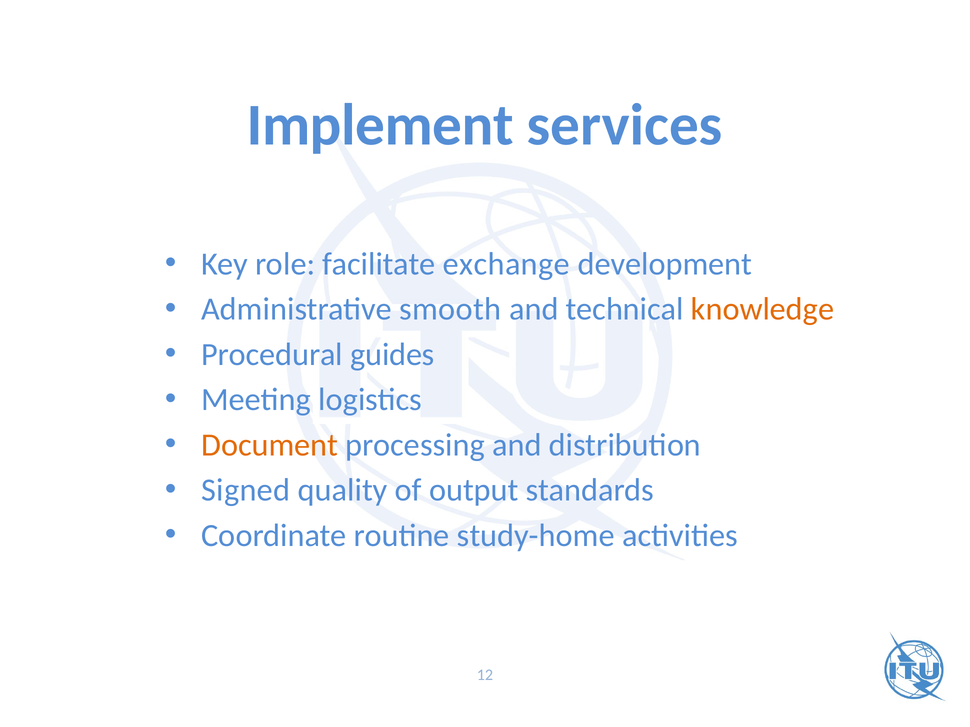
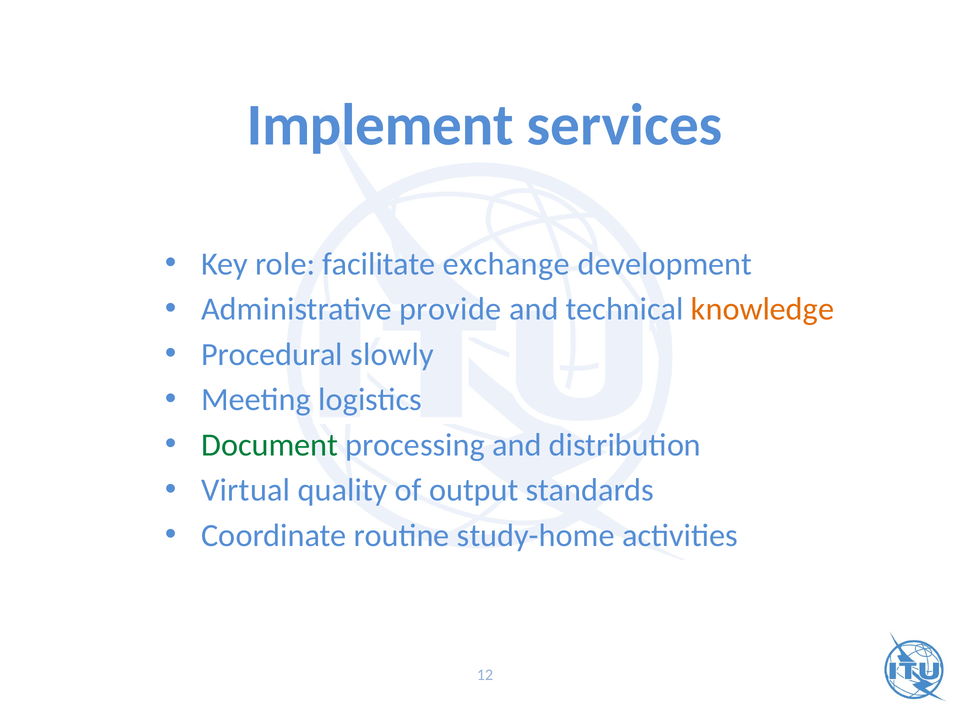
smooth: smooth -> provide (450, 309)
guides: guides -> slowly (392, 355)
Document colour: orange -> green (270, 445)
Signed: Signed -> Virtual (246, 490)
